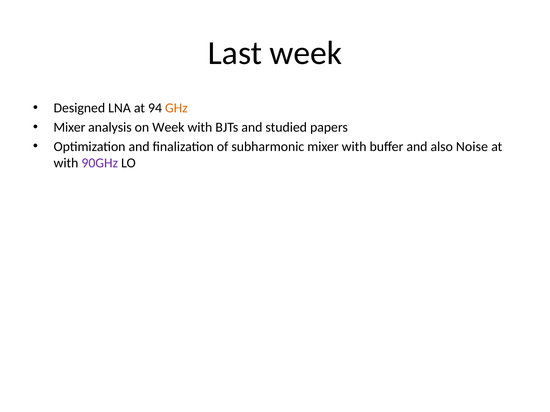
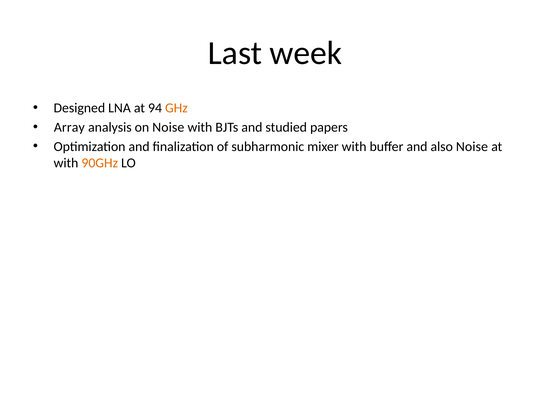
Mixer: Mixer -> Array (69, 127)
on Week: Week -> Noise (168, 127)
90GHz colour: purple -> orange (100, 163)
